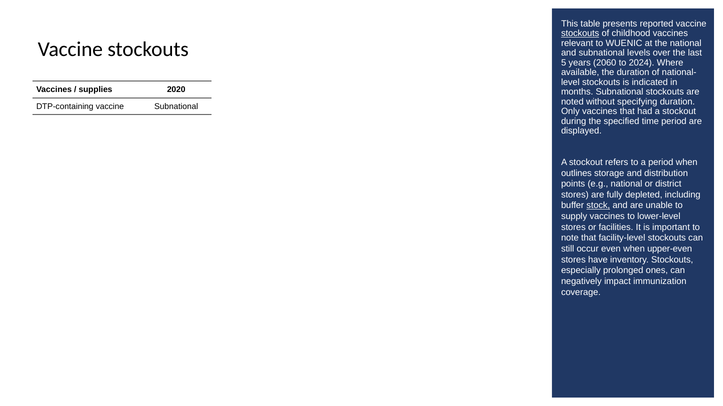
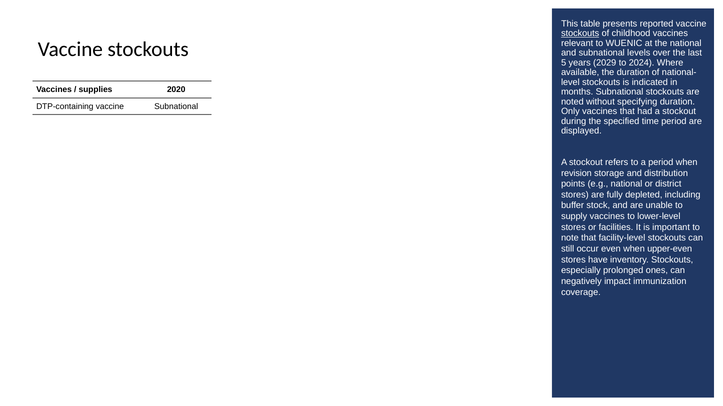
2060: 2060 -> 2029 (605, 63)
outlines: outlines -> revision (576, 173)
stock underline: present -> none (598, 206)
